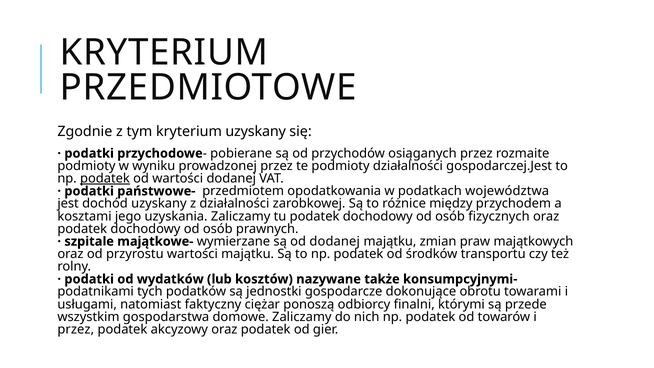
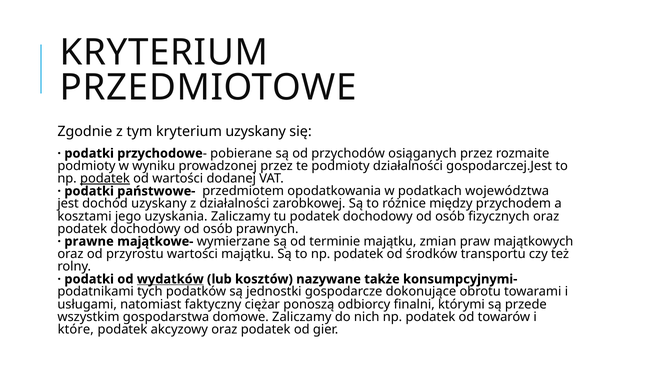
szpitale: szpitale -> prawne (89, 241)
od dodanej: dodanej -> terminie (335, 241)
wydatków underline: none -> present (170, 279)
przez: przez -> które (76, 329)
